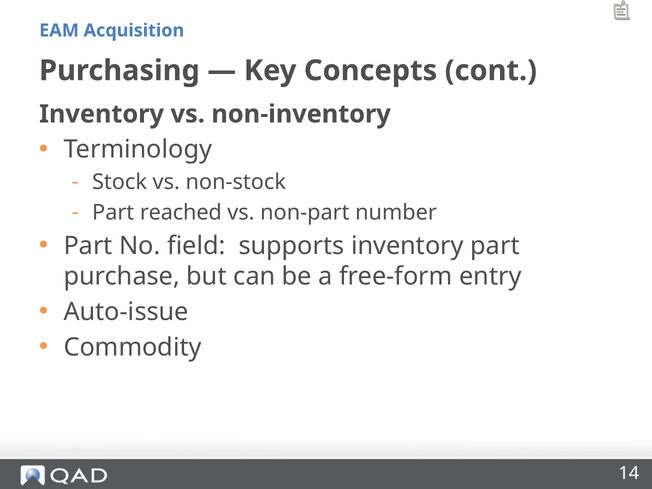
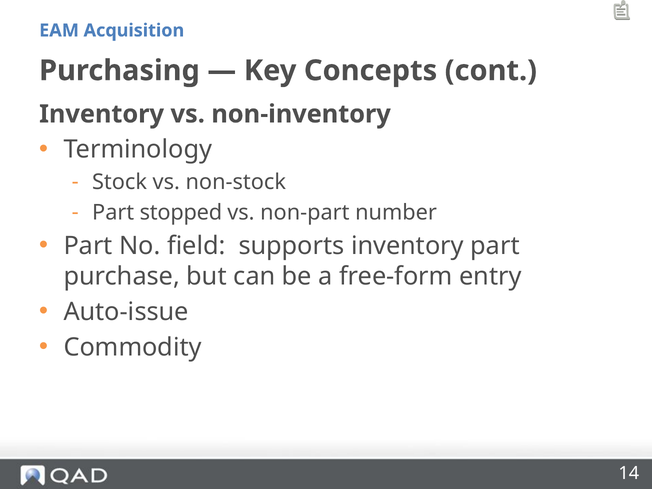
reached: reached -> stopped (181, 212)
